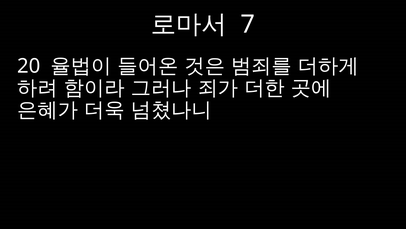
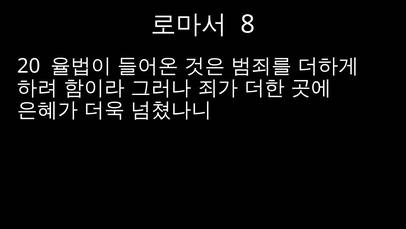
7: 7 -> 8 (248, 24)
